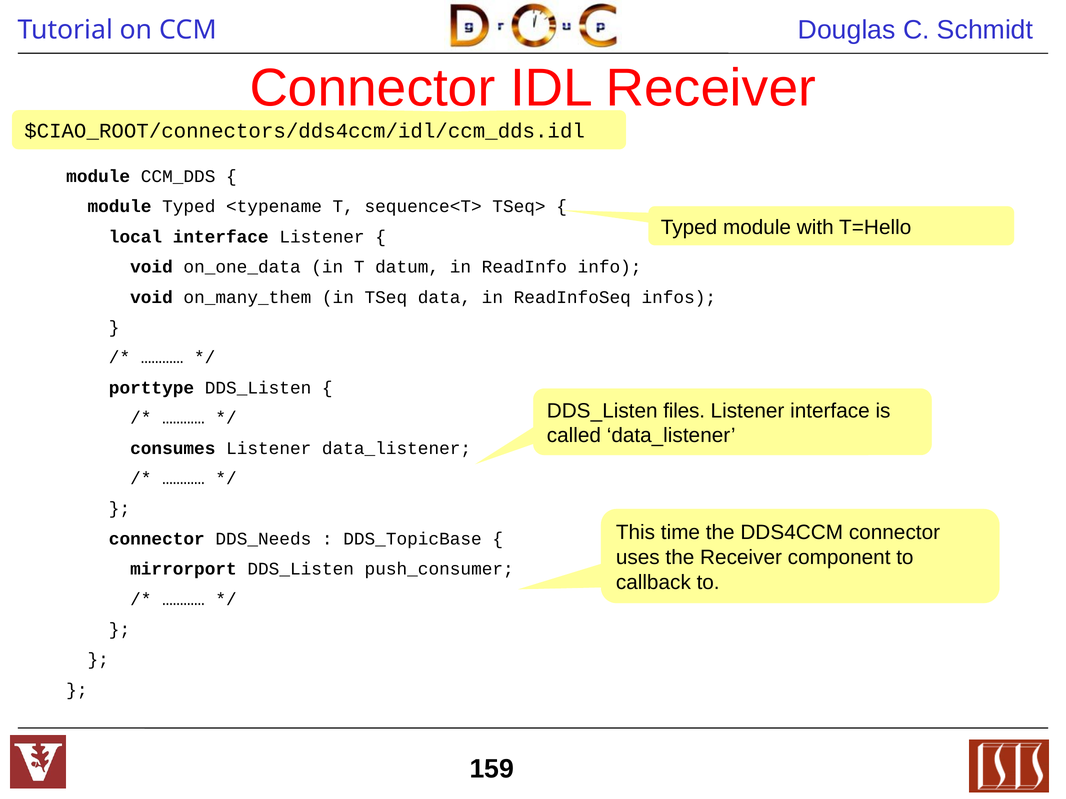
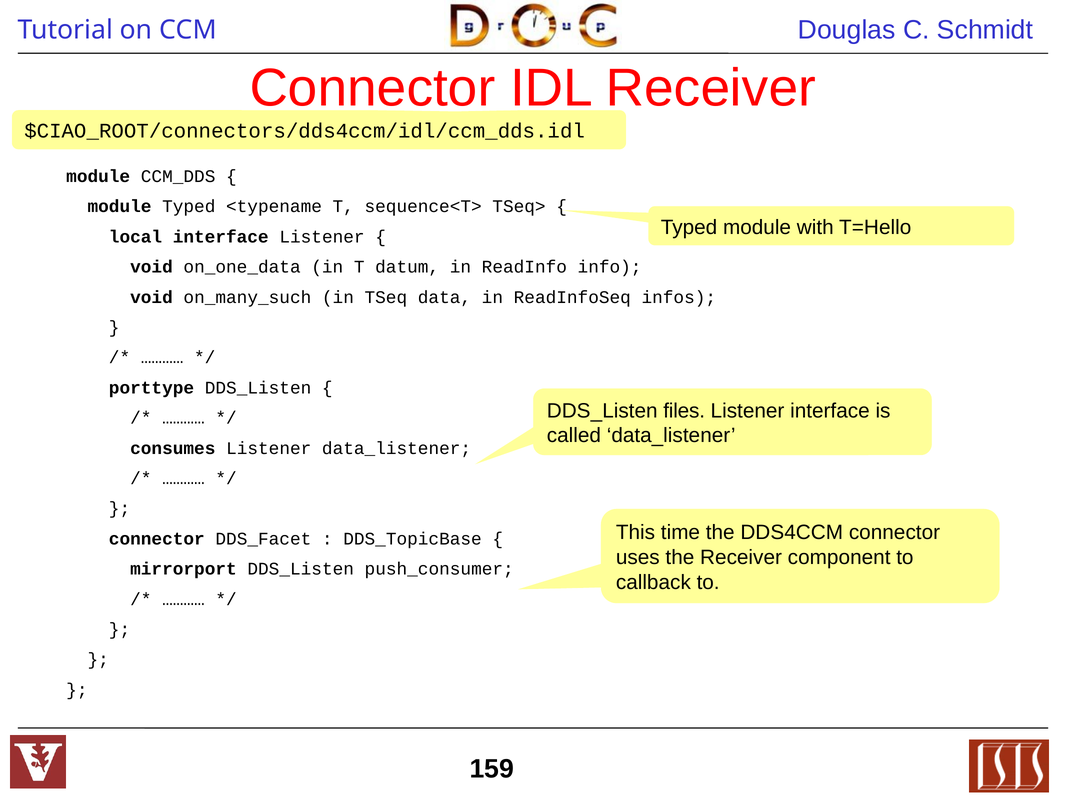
on_many_them: on_many_them -> on_many_such (247, 297)
DDS_Needs: DDS_Needs -> DDS_Facet (263, 539)
